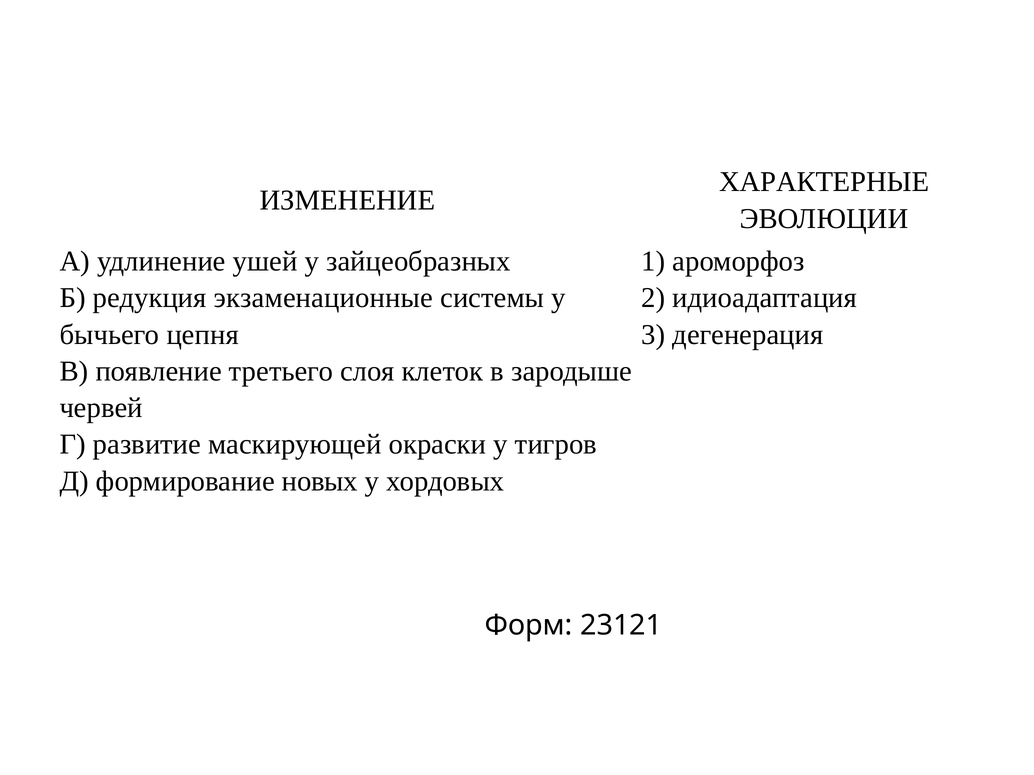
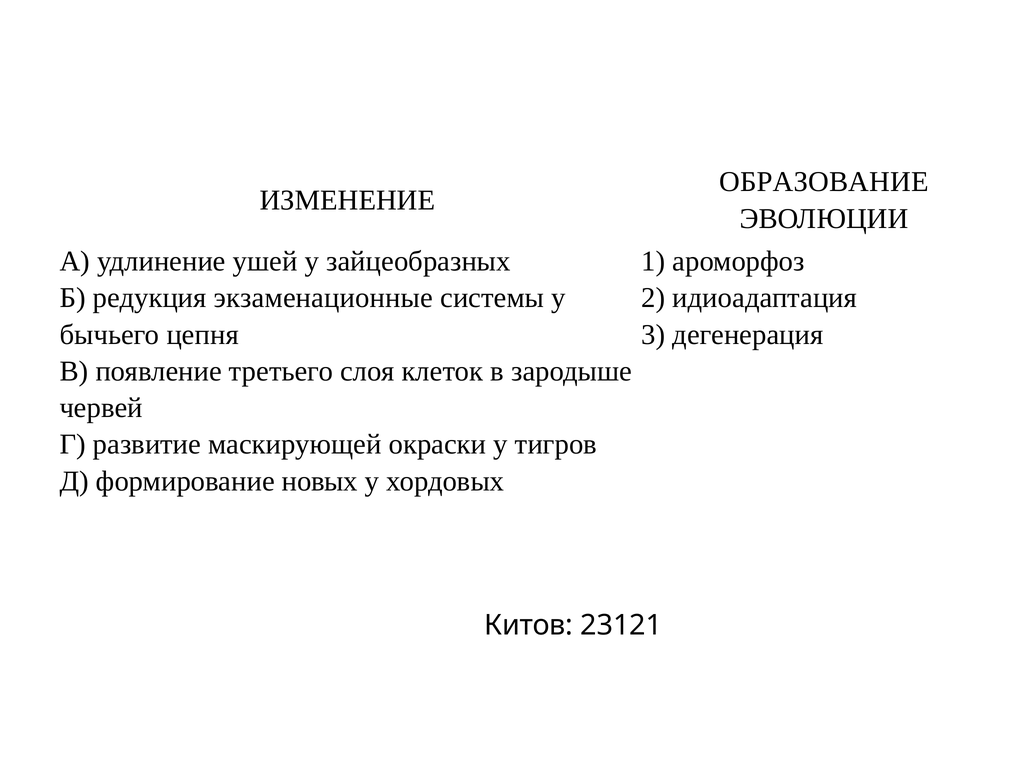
ХАРАКТЕРНЫЕ: ХАРАКТЕРНЫЕ -> ОБРАЗОВАНИЕ (824, 182)
Форм: Форм -> Китов (529, 626)
